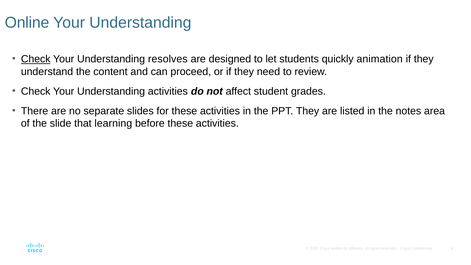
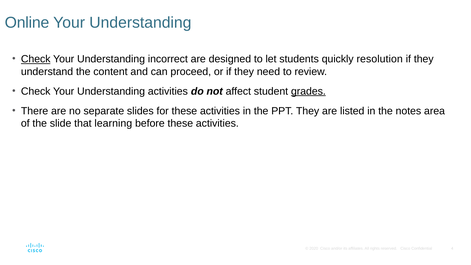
resolves: resolves -> incorrect (168, 59)
animation: animation -> resolution (380, 59)
grades underline: none -> present (308, 91)
